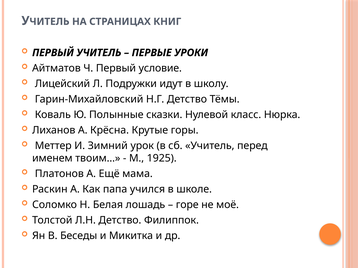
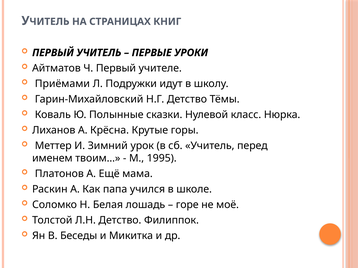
условие: условие -> учителе (160, 68)
Лицейский: Лицейский -> Приёмами (62, 84)
1925: 1925 -> 1995 (162, 158)
